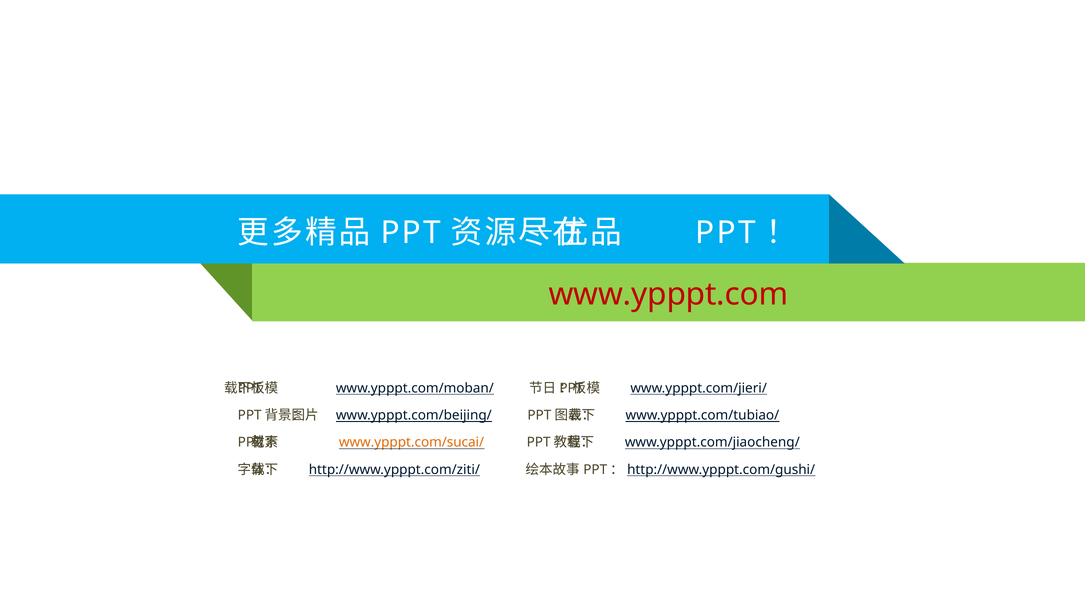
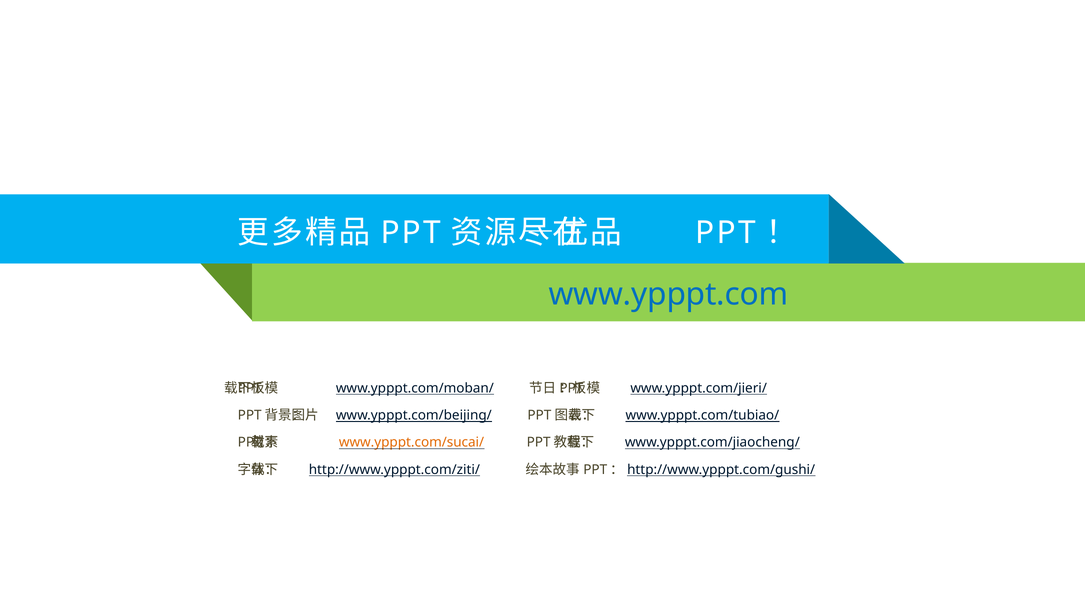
www.ypppt.com colour: red -> blue (669, 294)
